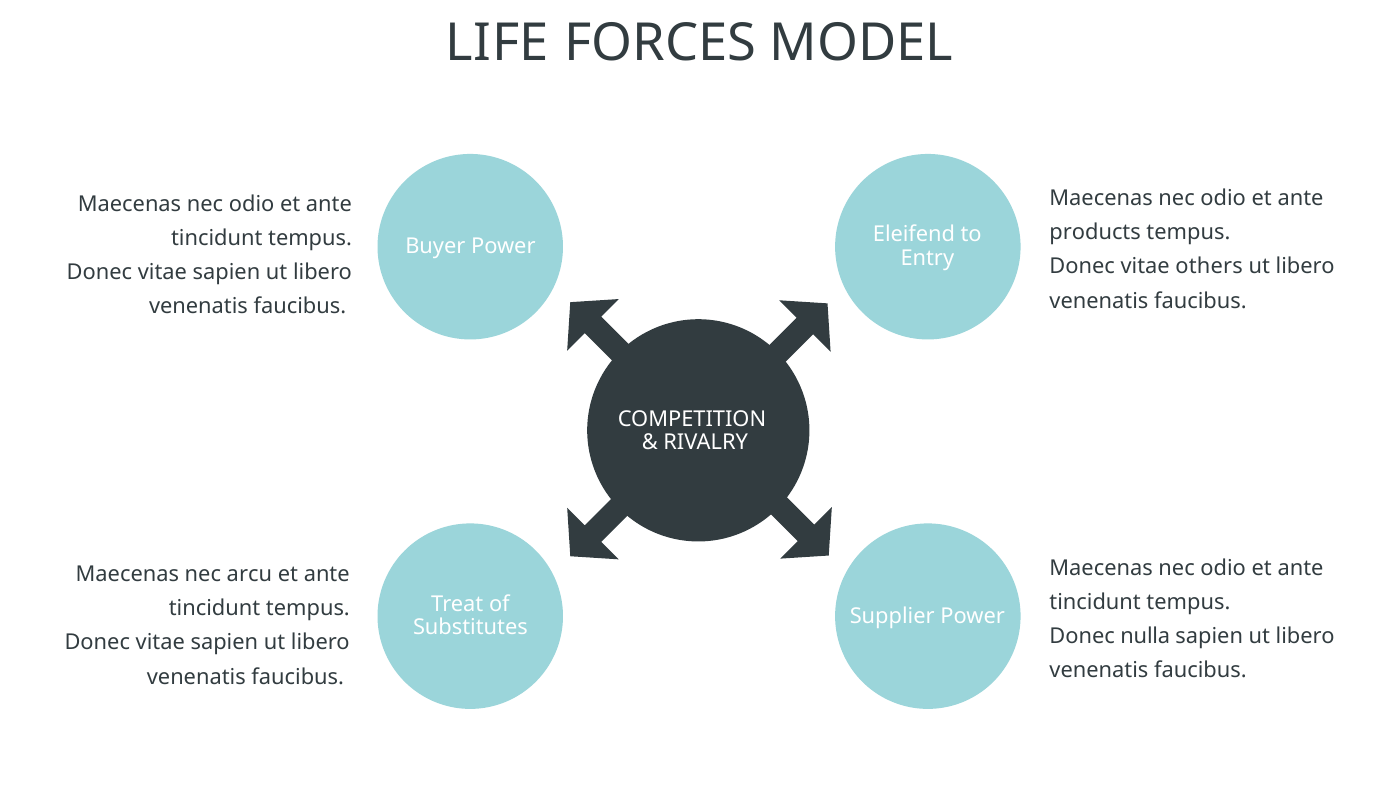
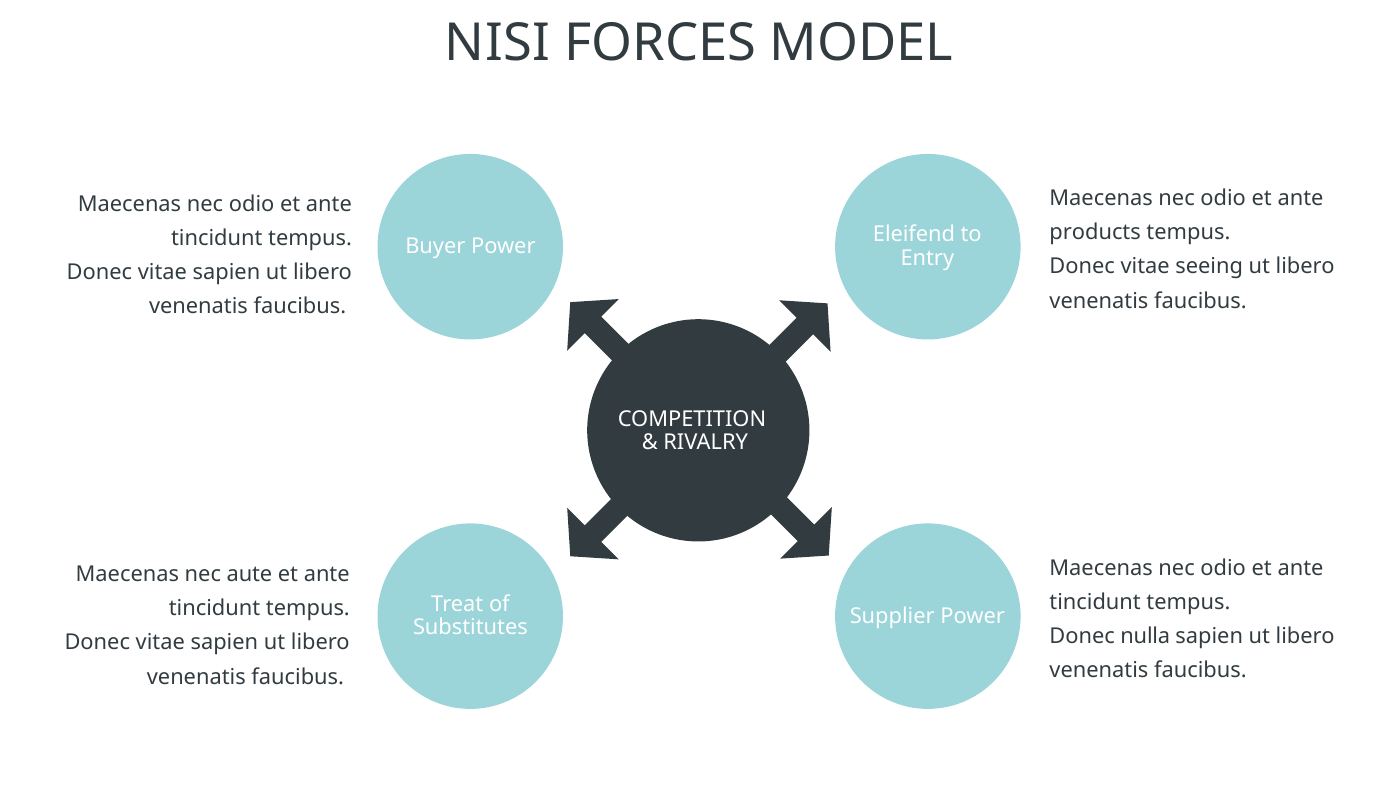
LIFE: LIFE -> NISI (498, 43)
others: others -> seeing (1209, 267)
arcu: arcu -> aute (250, 574)
